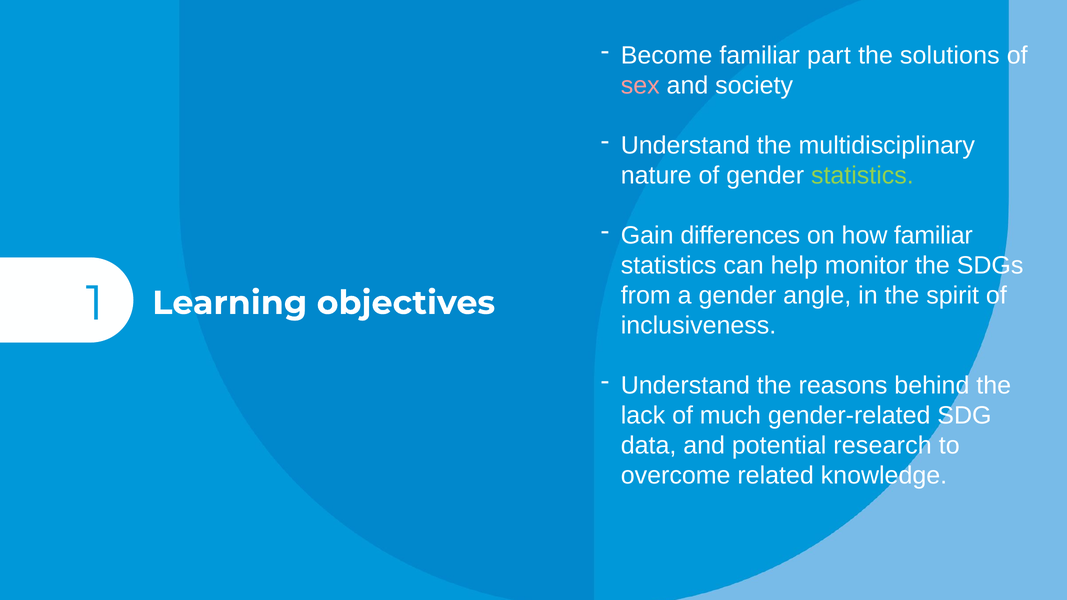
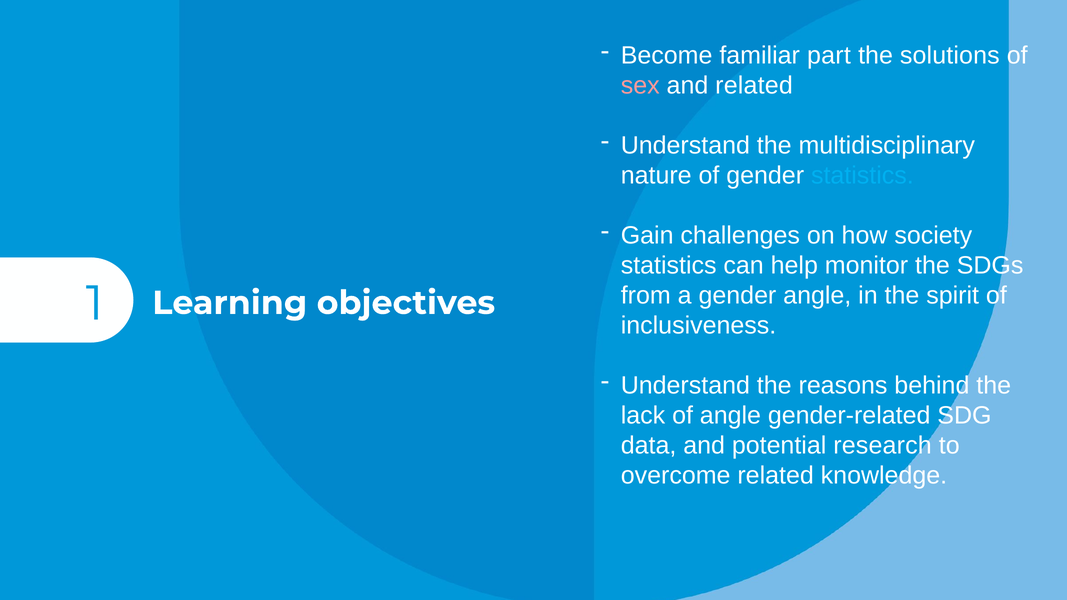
and society: society -> related (754, 85)
statistics colour: light green -> light blue (862, 176)
differences: differences -> challenges (740, 236)
how familiar: familiar -> society (933, 236)
of much: much -> angle (730, 416)
